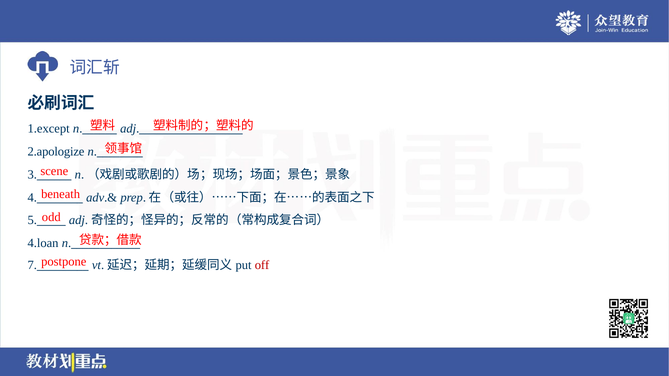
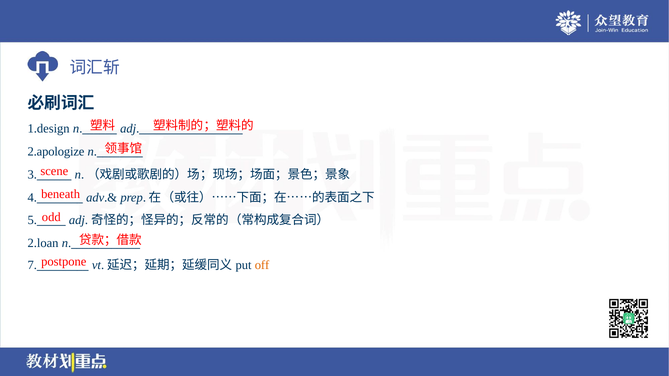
1.except: 1.except -> 1.design (49, 129)
4.loan: 4.loan -> 2.loan (43, 244)
off colour: red -> orange (262, 265)
